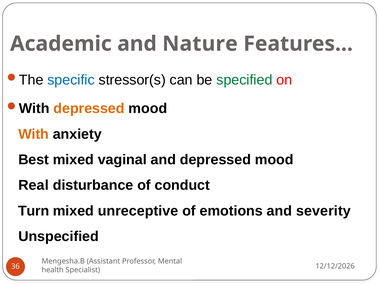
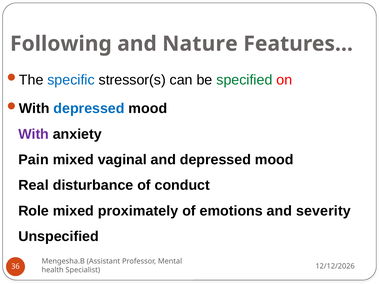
Academic: Academic -> Following (61, 44)
depressed colour: orange -> blue (89, 109)
With colour: orange -> purple (34, 134)
Best: Best -> Pain (33, 160)
Turn: Turn -> Role (34, 211)
unreceptive: unreceptive -> proximately (138, 211)
